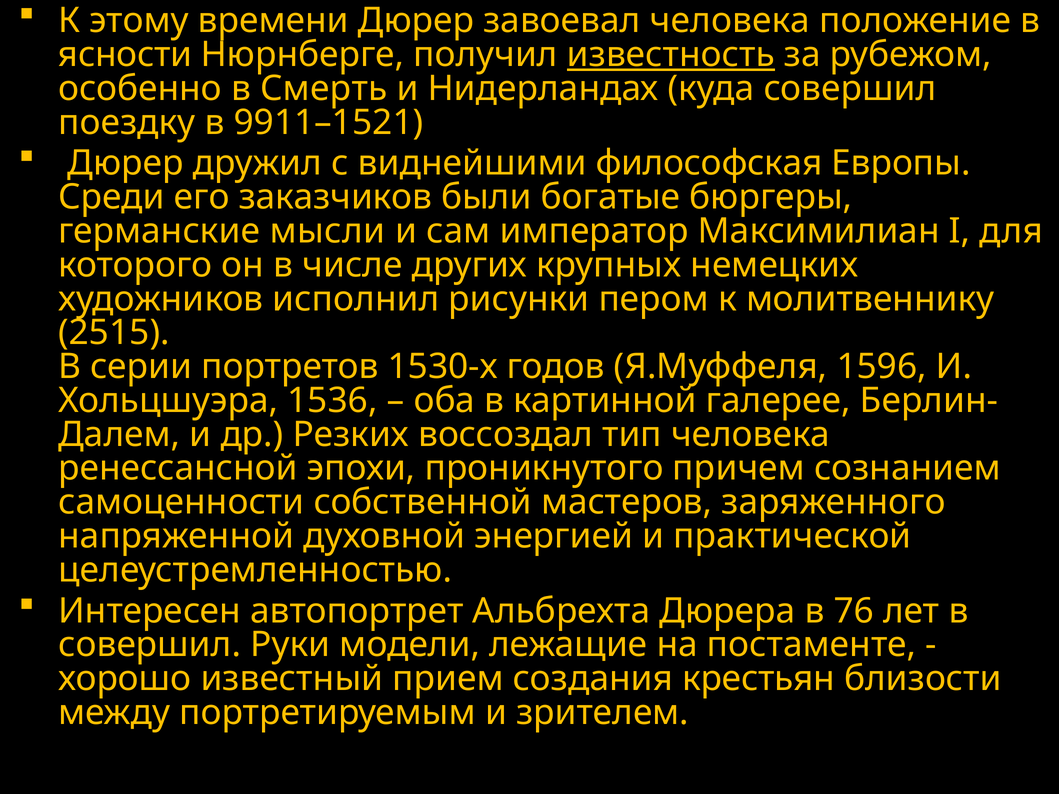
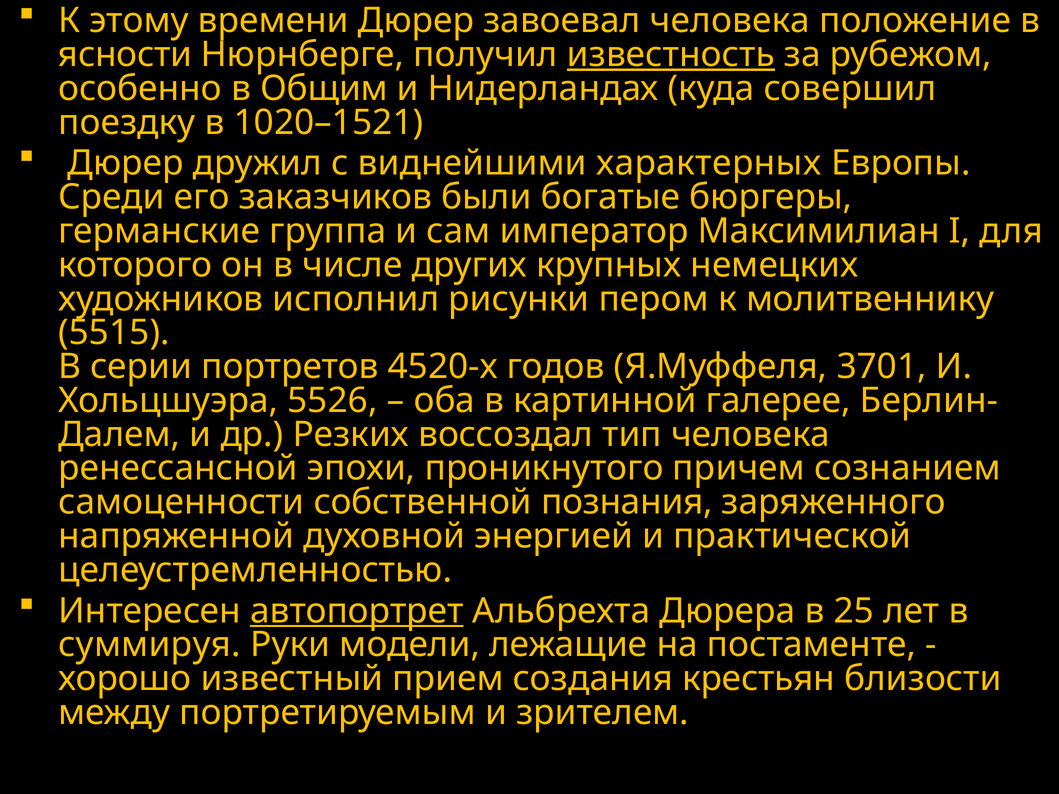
Смерть: Смерть -> Общим (324, 89)
9911–1521: 9911–1521 -> 1020–1521 (328, 122)
философская: философская -> характерных (709, 163)
мысли: мысли -> группа (328, 231)
2515: 2515 -> 5515 (114, 333)
1530-х: 1530-х -> 4520-х (443, 367)
1596: 1596 -> 3701 (882, 367)
1536: 1536 -> 5526 (332, 401)
мастеров: мастеров -> познания (627, 502)
автопортрет underline: none -> present (357, 611)
76: 76 -> 25 (854, 611)
совершил: совершил -> суммируя (150, 645)
